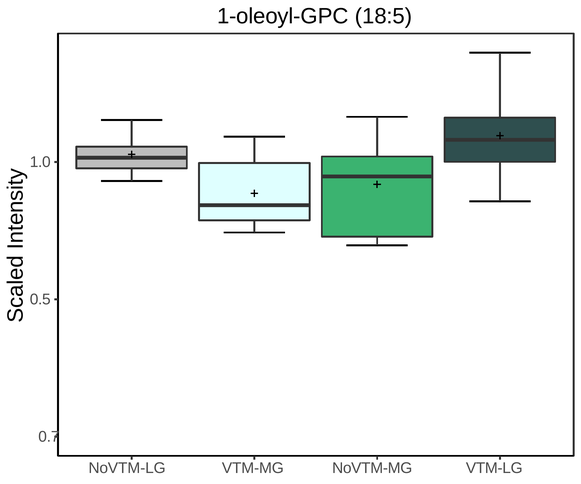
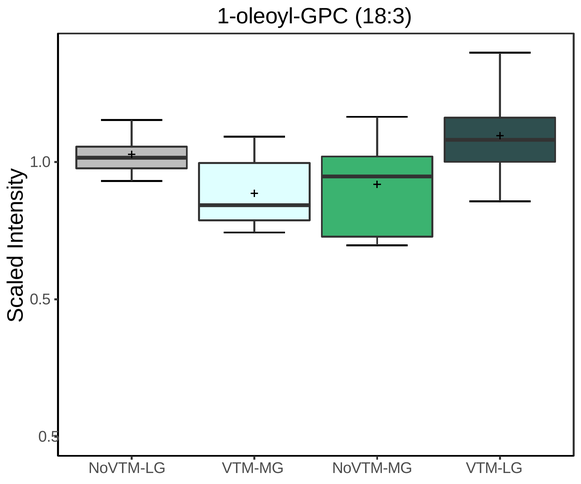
18:5: 18:5 -> 18:3 (383, 16)
0.7: 0.7 -> 0.5 (49, 437)
